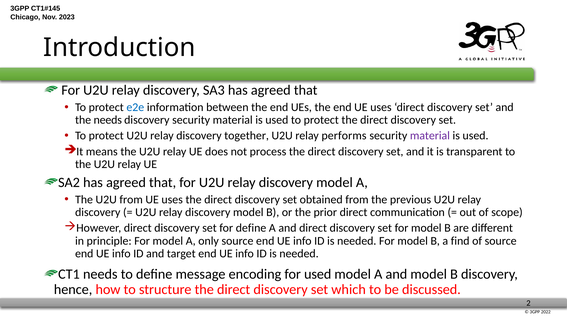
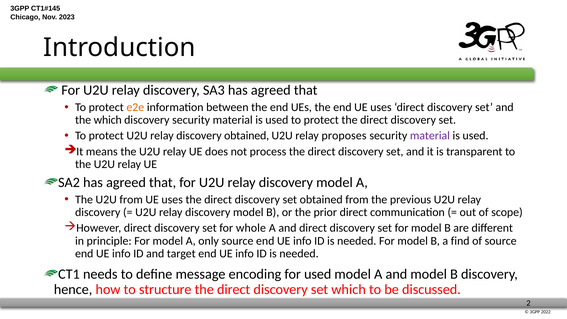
e2e colour: blue -> orange (135, 107)
the needs: needs -> which (108, 120)
discovery together: together -> obtained (247, 136)
performs: performs -> proposes (344, 136)
for define: define -> whole (251, 228)
